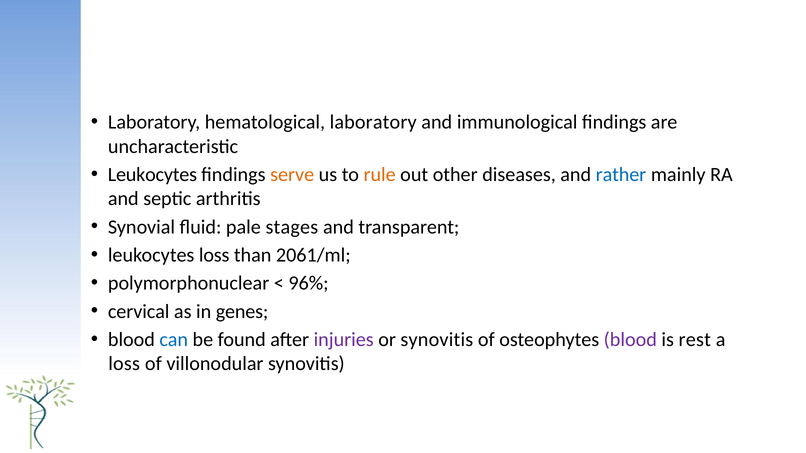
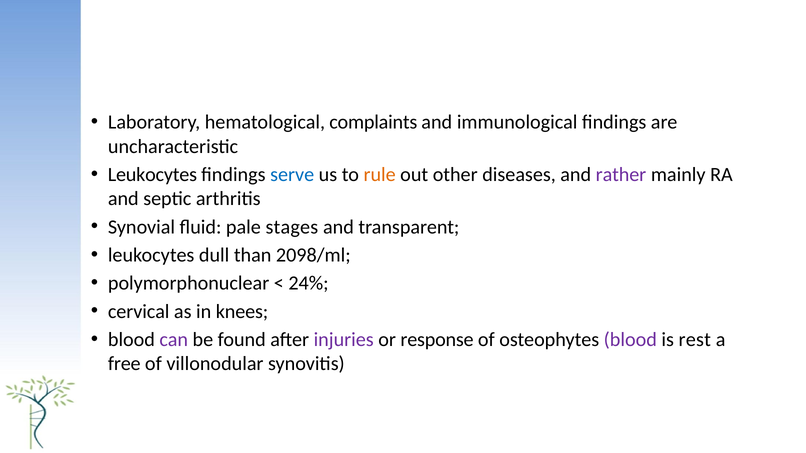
hematological laboratory: laboratory -> complaints (373, 122)
serve colour: orange -> blue (292, 175)
rather colour: blue -> purple (621, 175)
leukocytes loss: loss -> dull (214, 255)
2061/ml: 2061/ml -> 2098/ml (313, 255)
96%: 96% -> 24% (309, 283)
genes: genes -> knees (242, 312)
can colour: blue -> purple (174, 340)
or synovitis: synovitis -> response (437, 340)
loss: loss -> free (124, 364)
